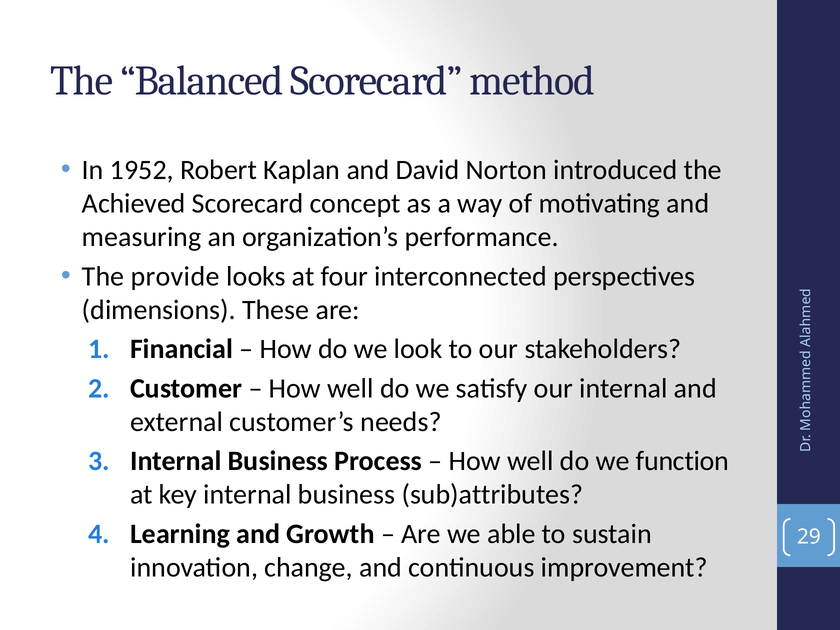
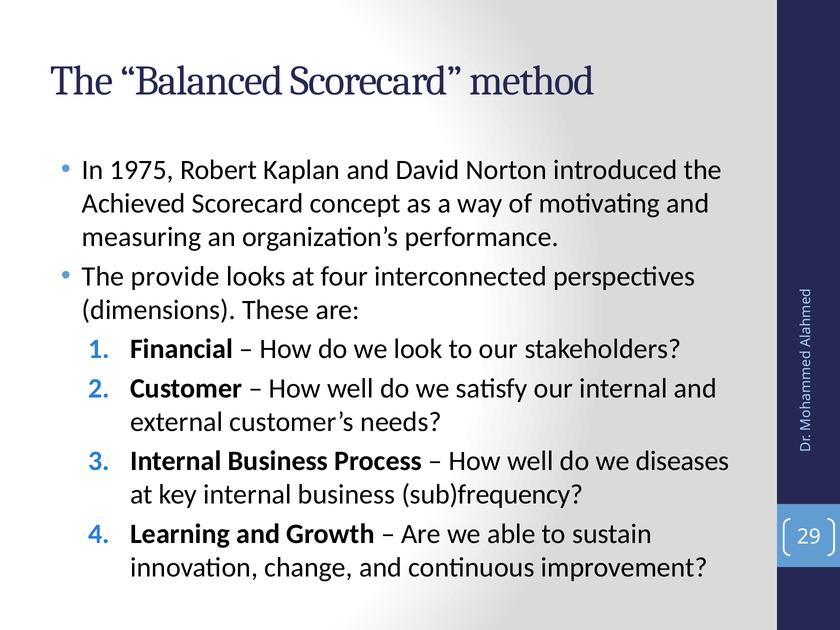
1952: 1952 -> 1975 (142, 170)
function: function -> diseases (682, 461)
sub)attributes: sub)attributes -> sub)frequency (492, 495)
